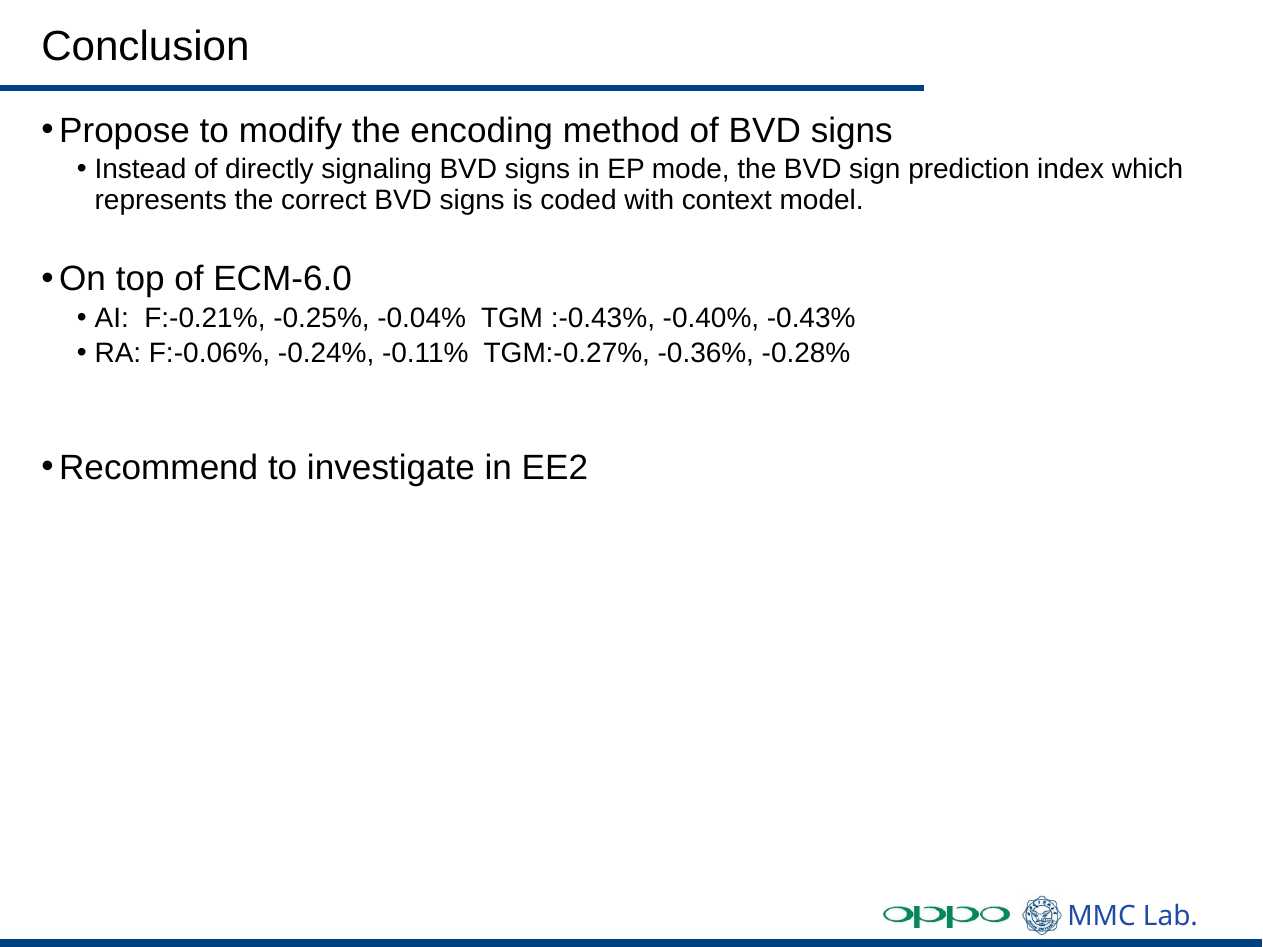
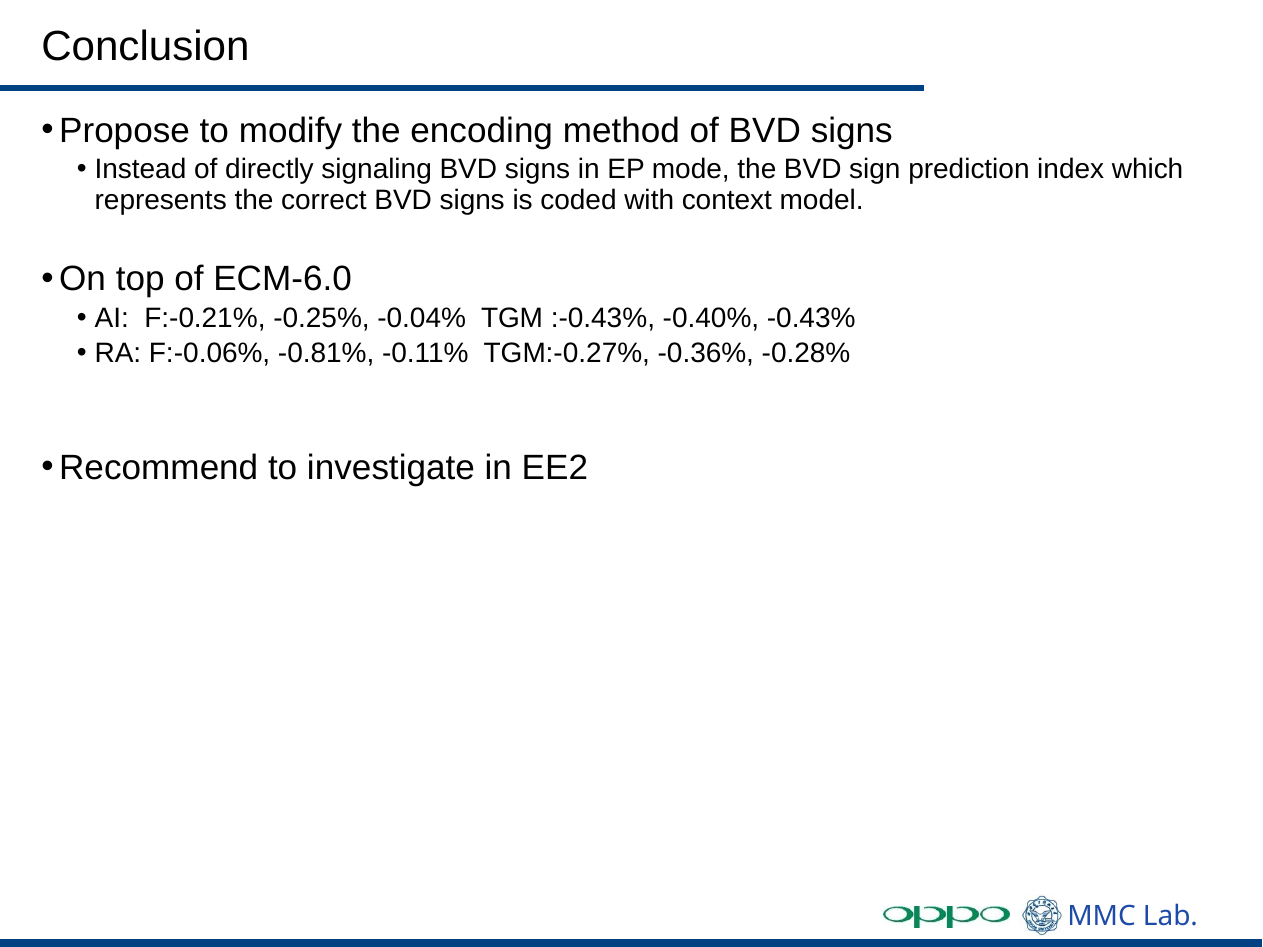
-0.24%: -0.24% -> -0.81% (326, 353)
